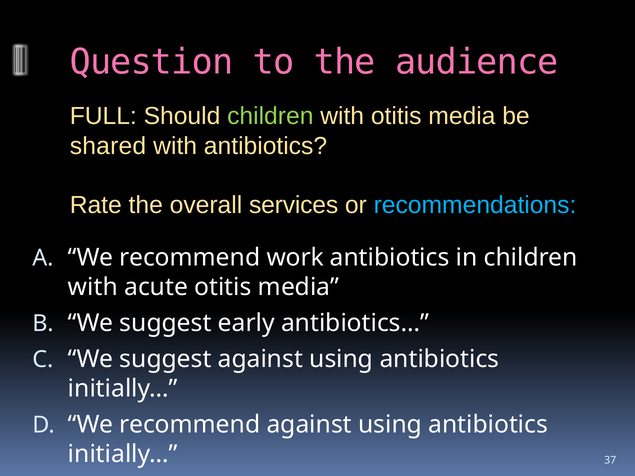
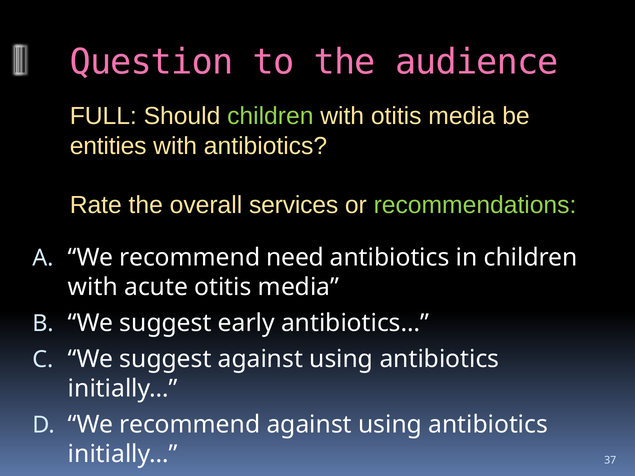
shared: shared -> entities (108, 146)
recommendations colour: light blue -> light green (475, 205)
work: work -> need (295, 258)
